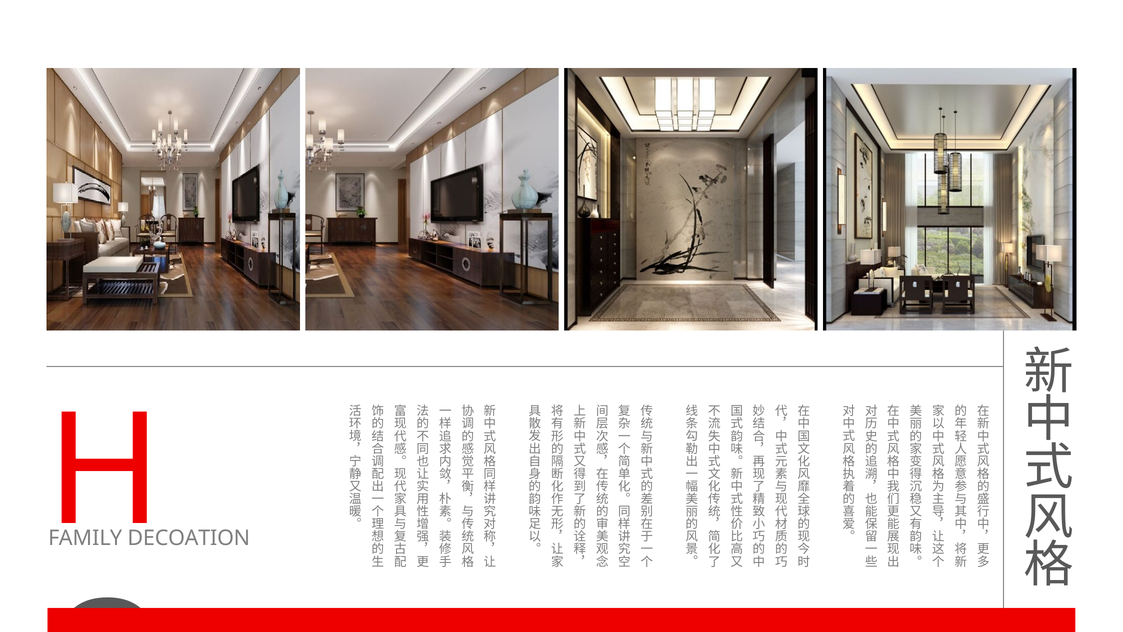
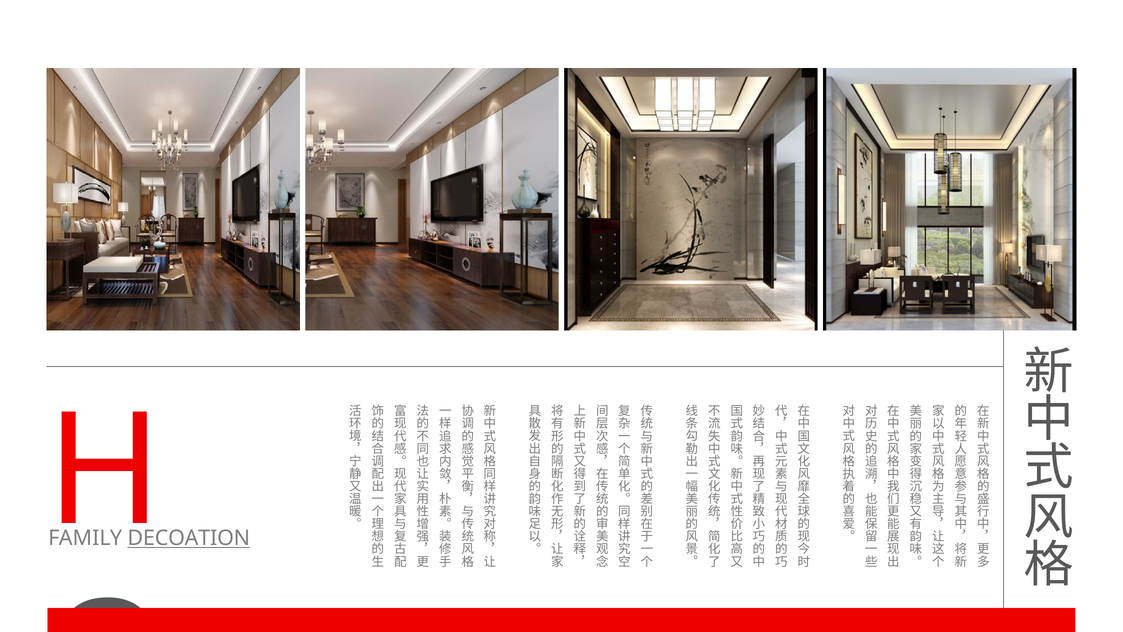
DECOATION underline: none -> present (189, 538)
